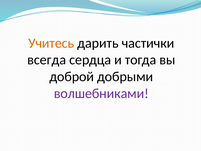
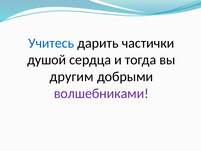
Учитесь colour: orange -> blue (51, 43)
всегда: всегда -> душой (47, 60)
доброй: доброй -> другим (72, 77)
